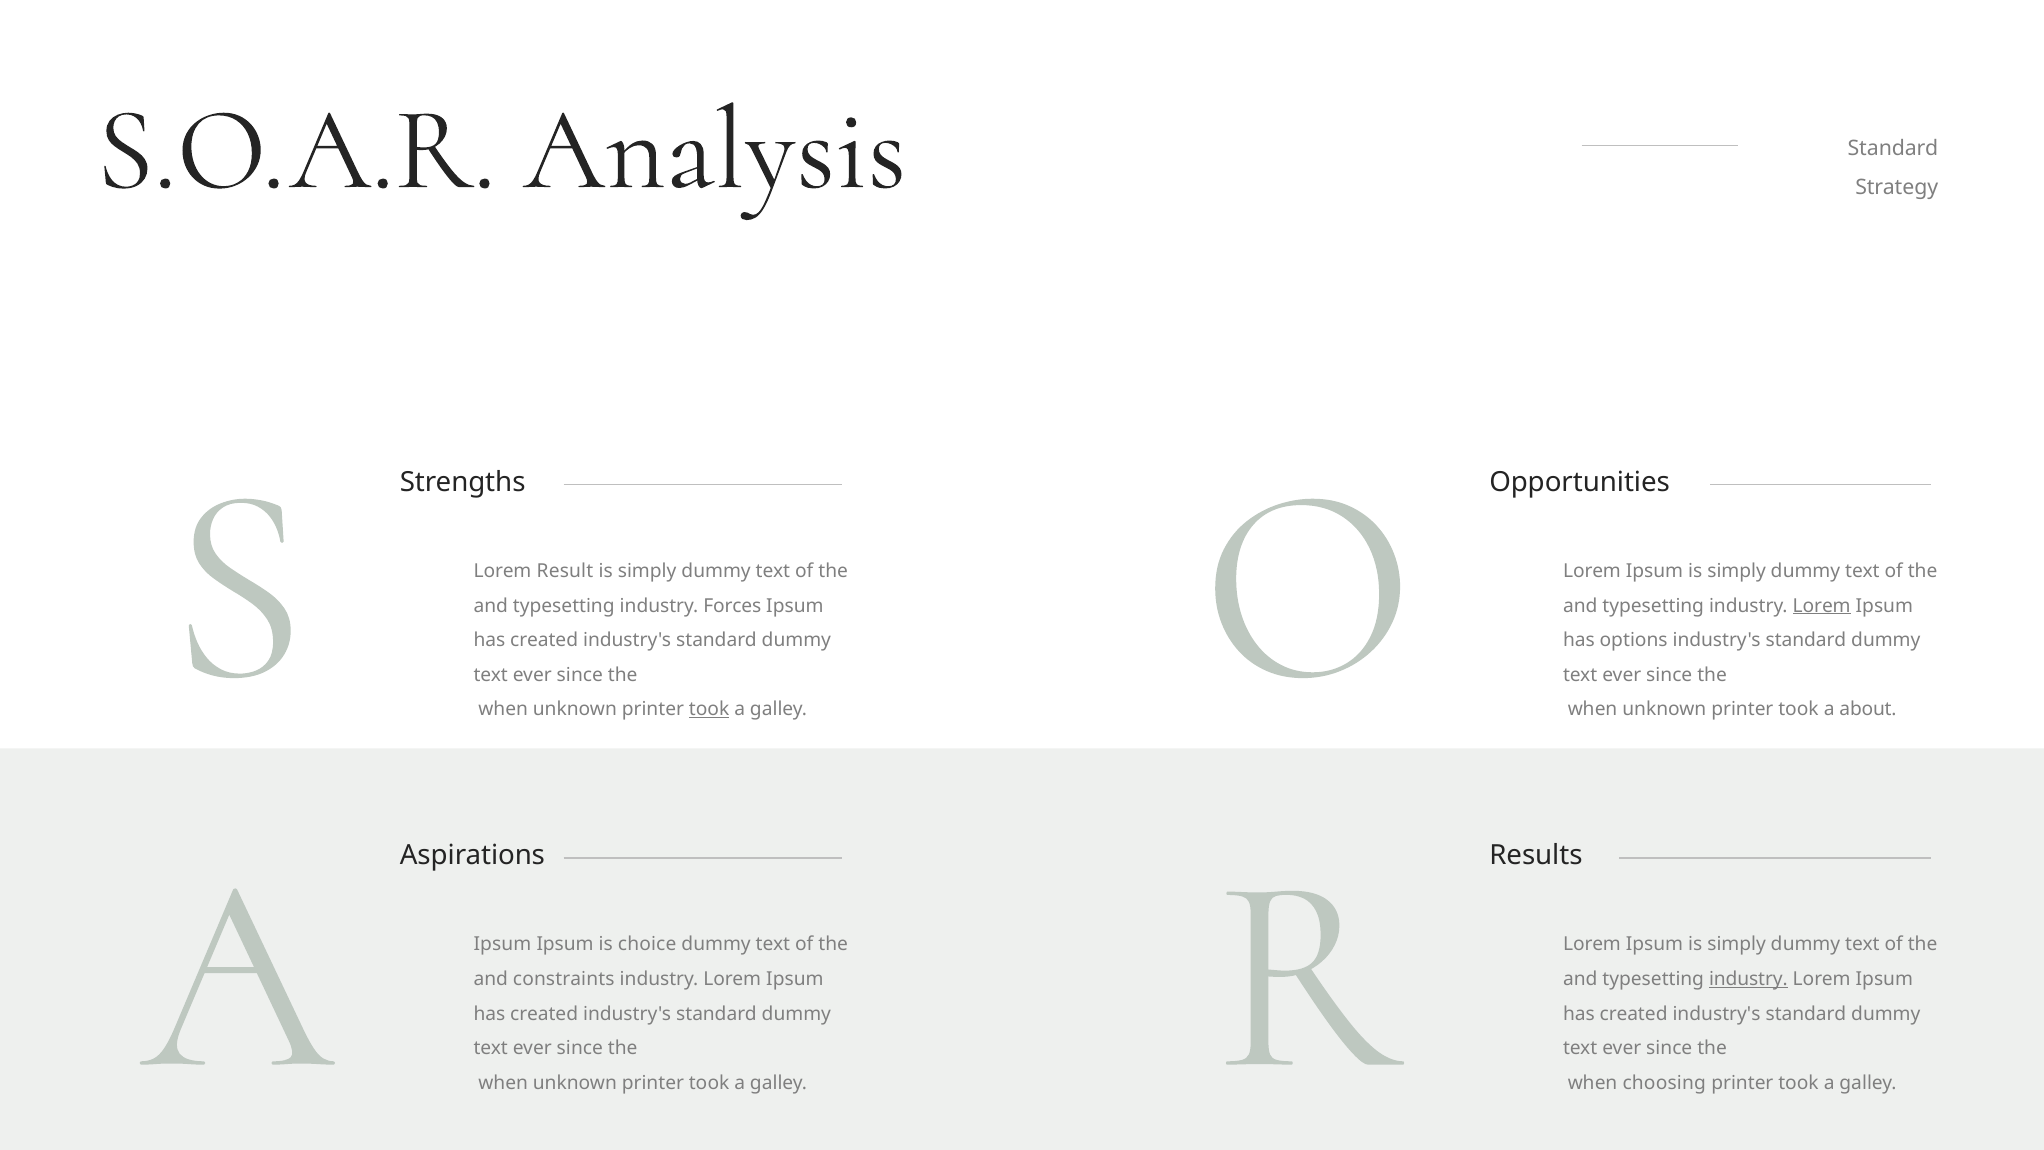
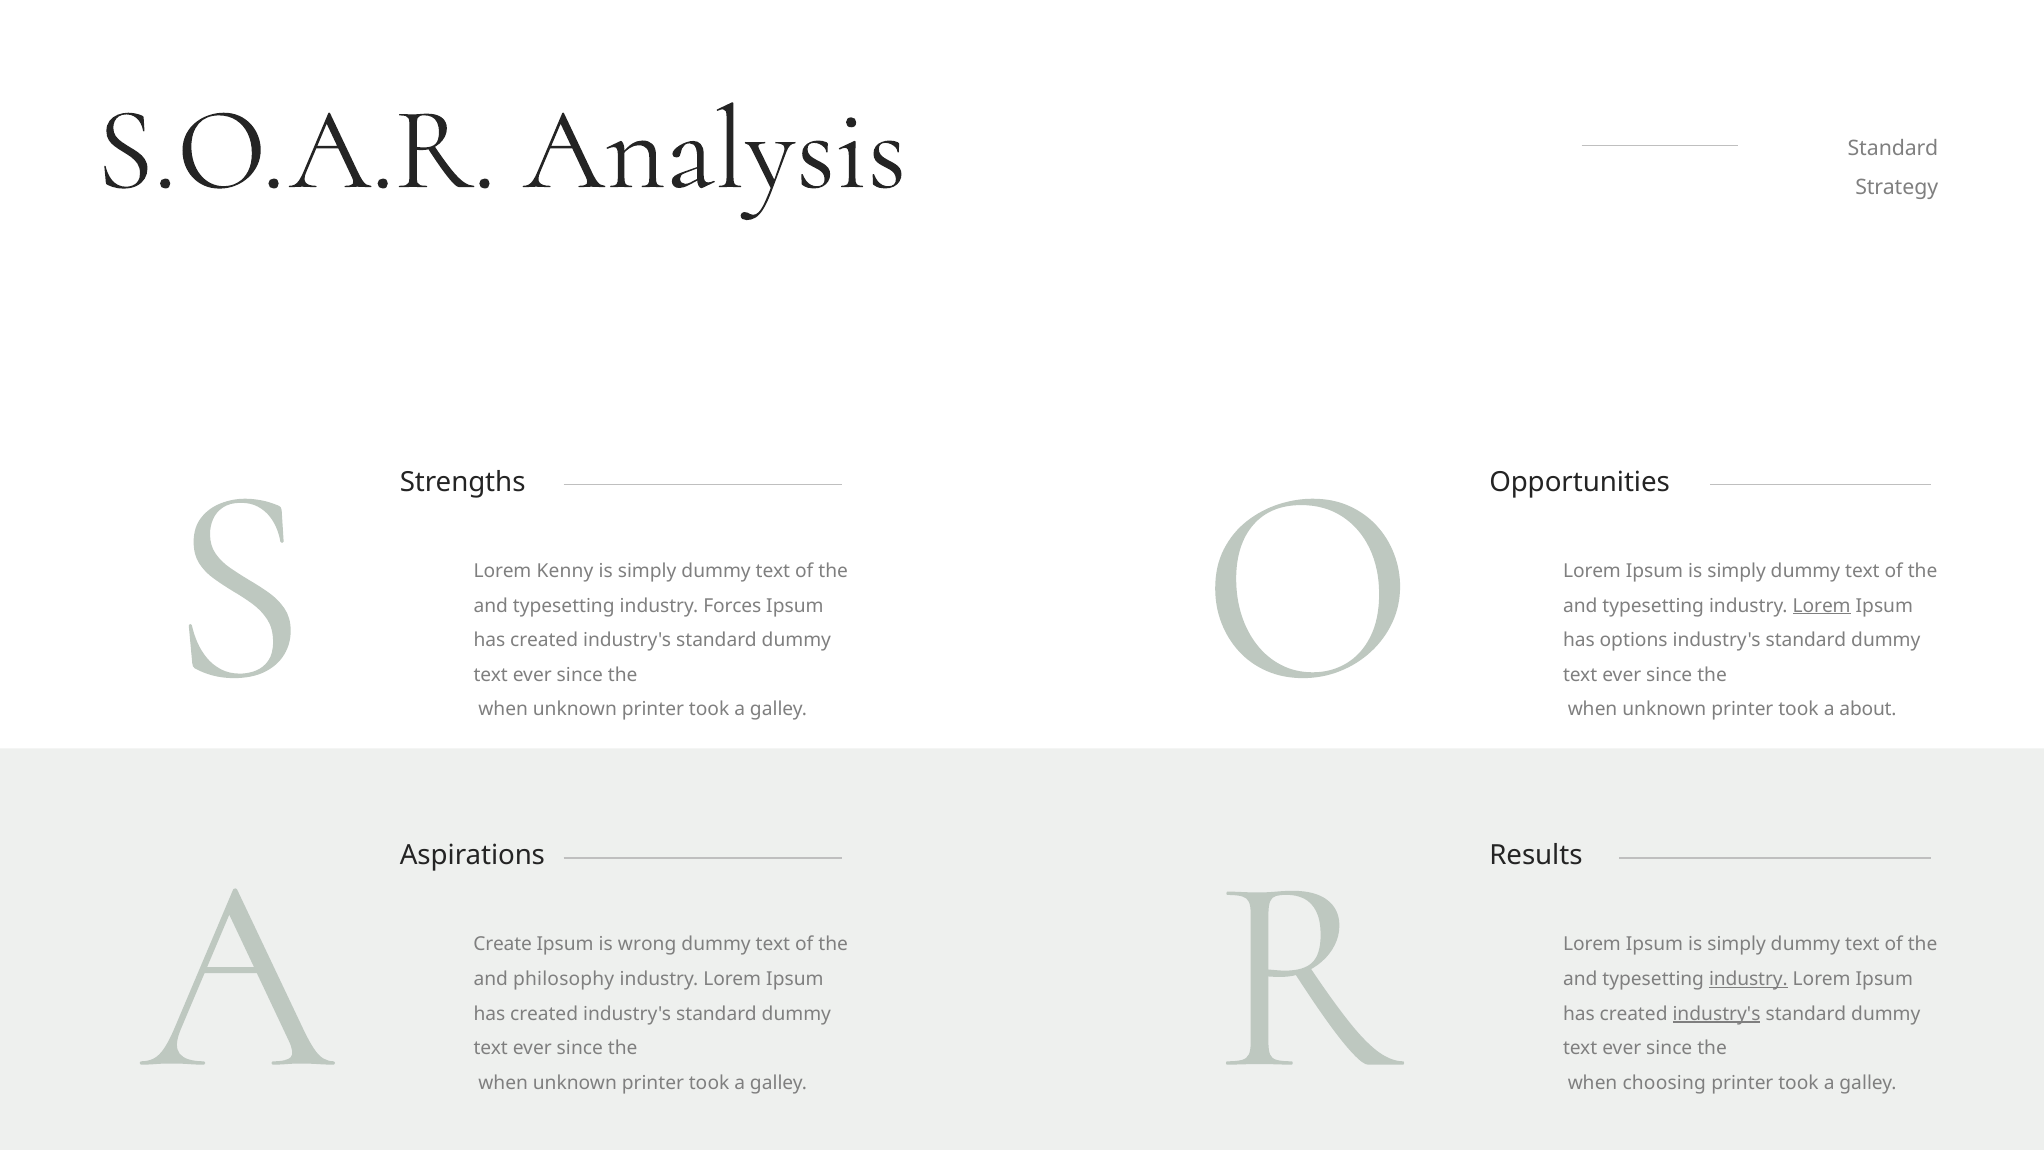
Result: Result -> Kenny (565, 571)
took underline: present -> none (709, 709)
Ipsum: Ipsum -> Create (503, 944)
choice: choice -> wrong (647, 944)
constraints: constraints -> philosophy (564, 979)
industry's underline: none -> present (1716, 1013)
